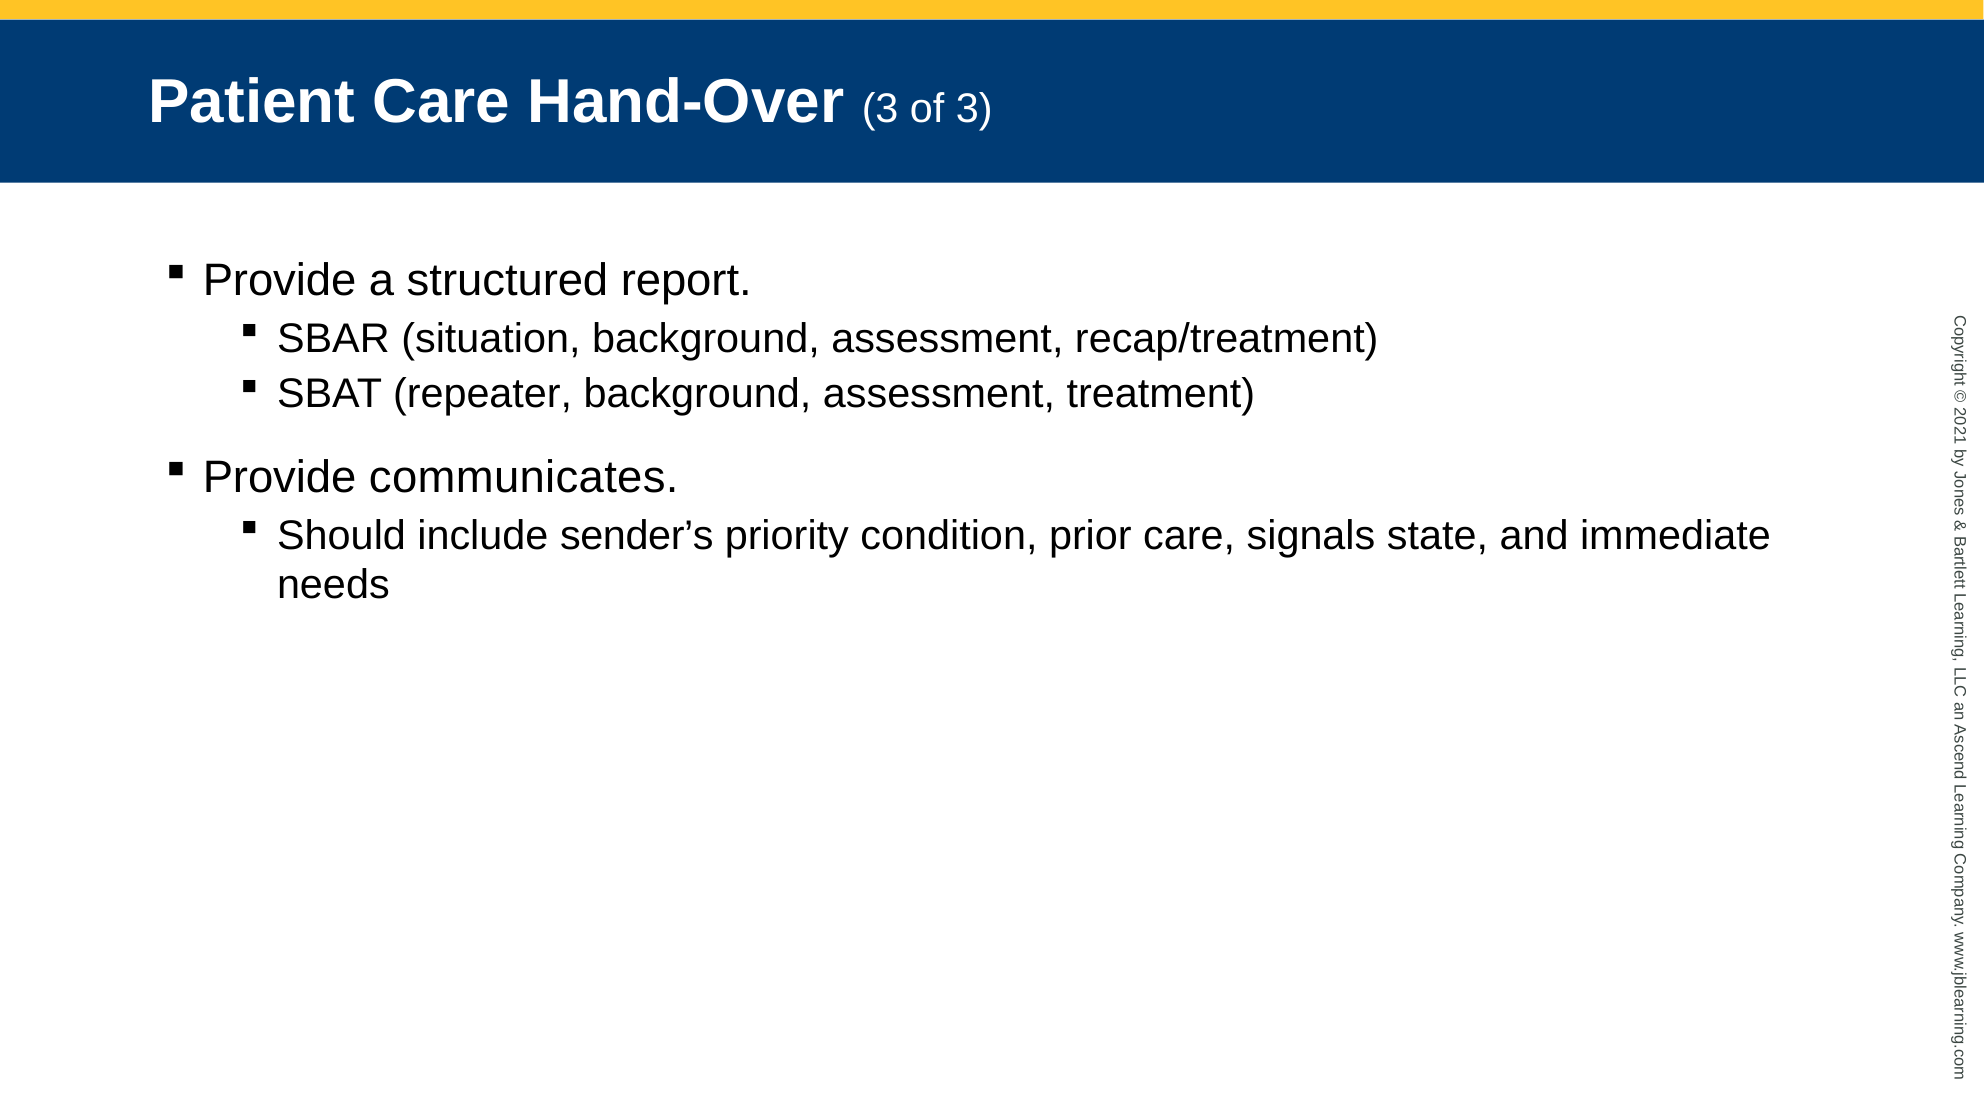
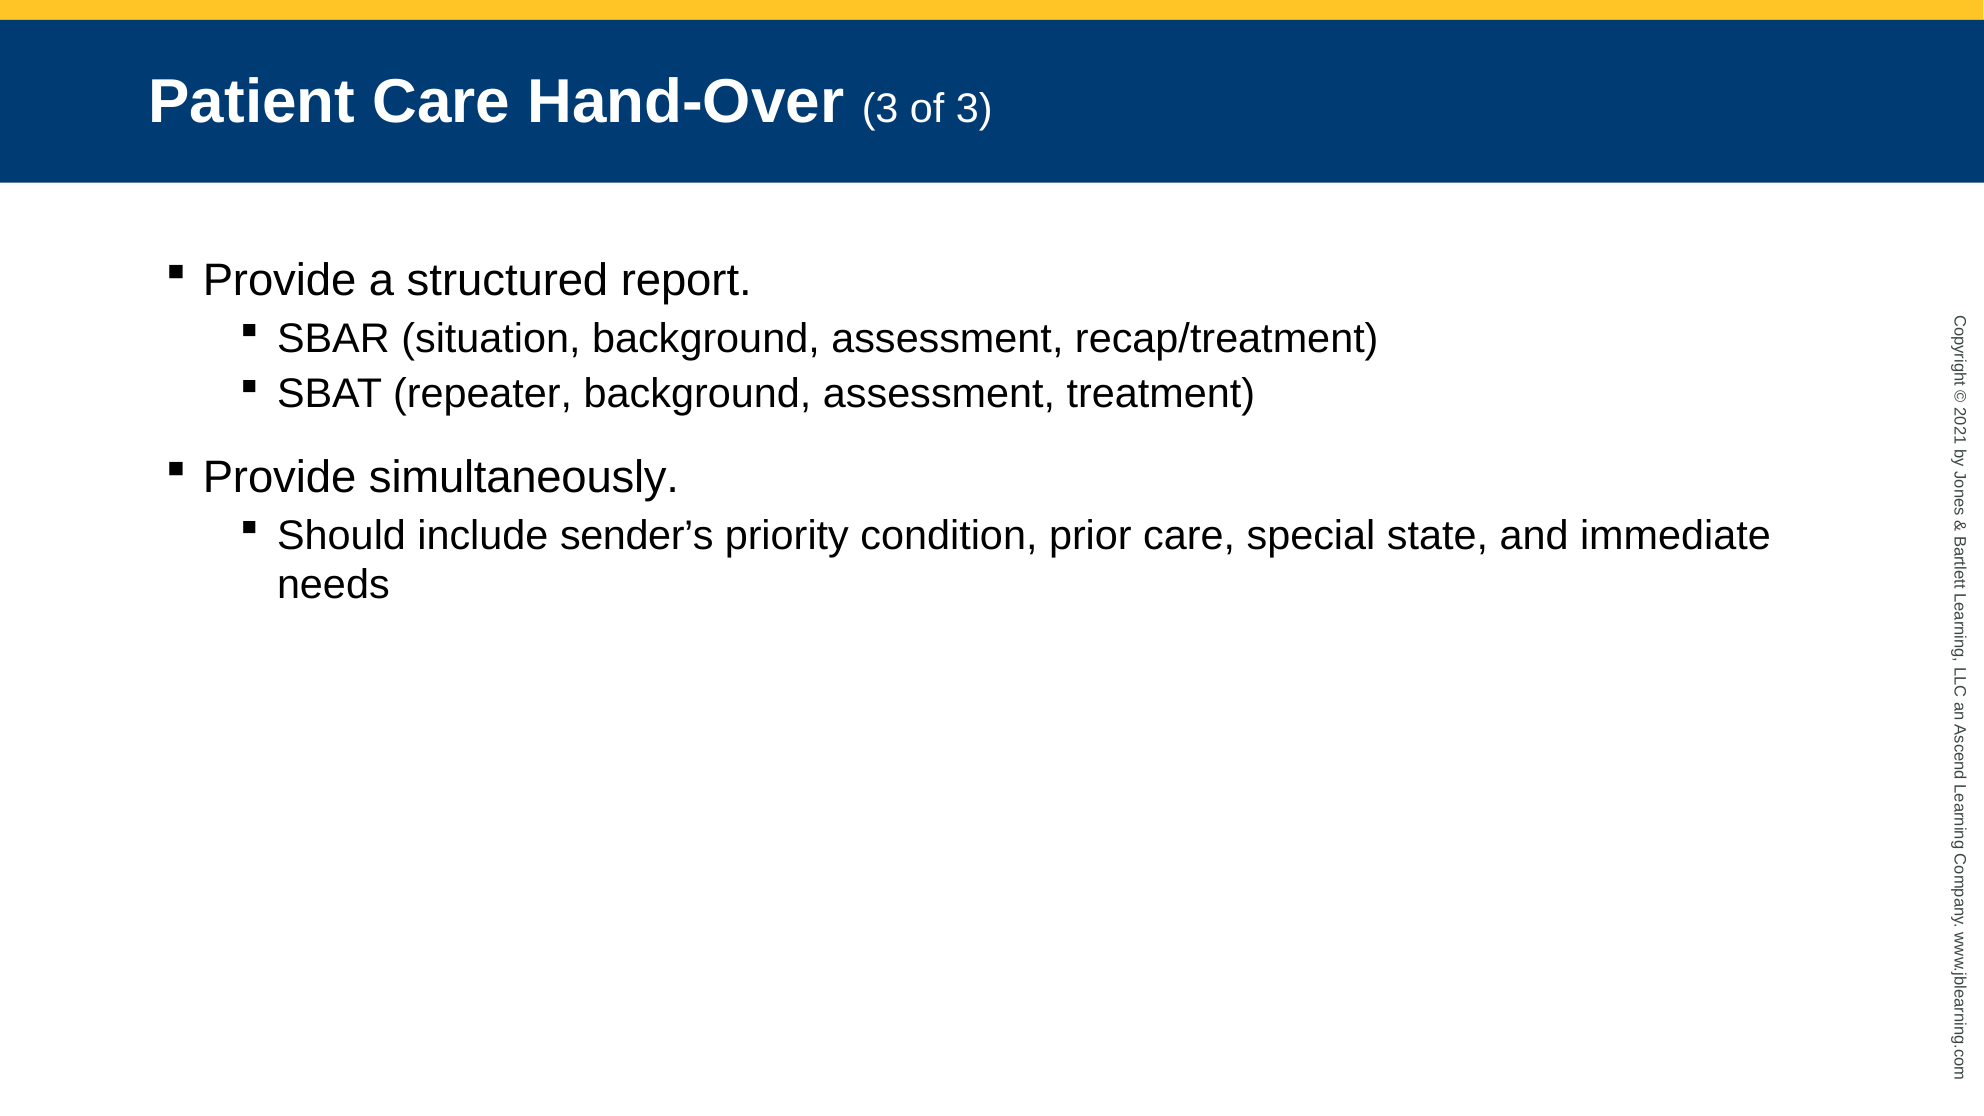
communicates: communicates -> simultaneously (524, 478)
signals: signals -> special (1311, 536)
